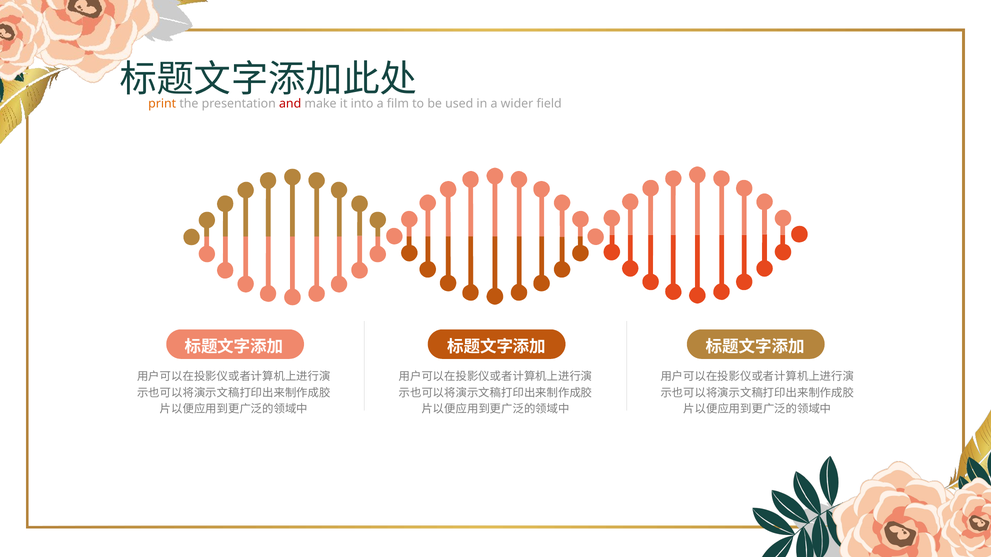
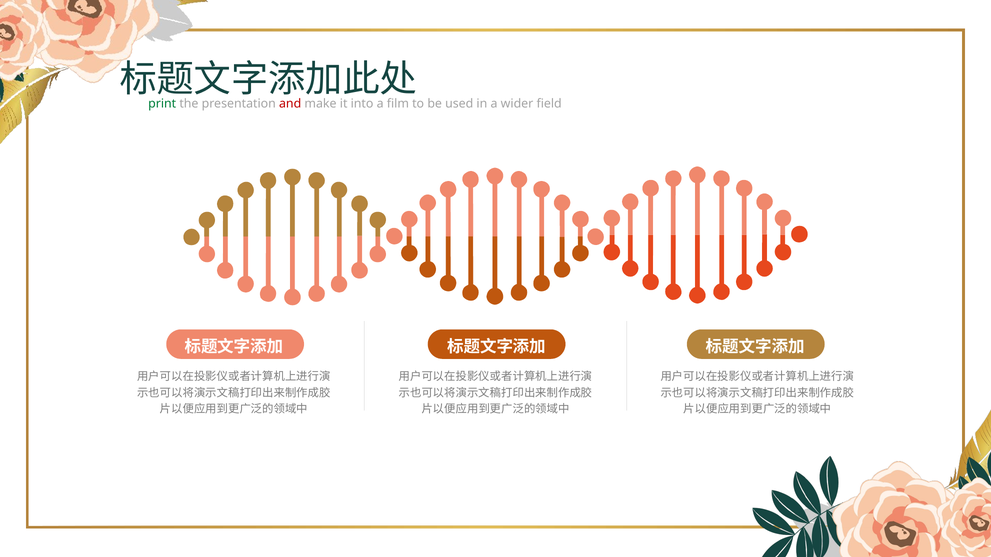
print colour: orange -> green (162, 104)
